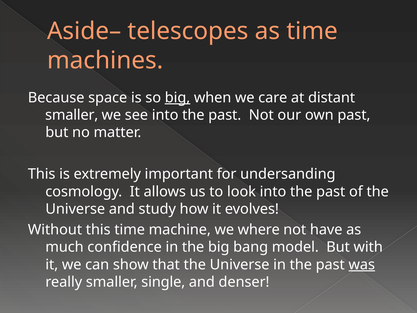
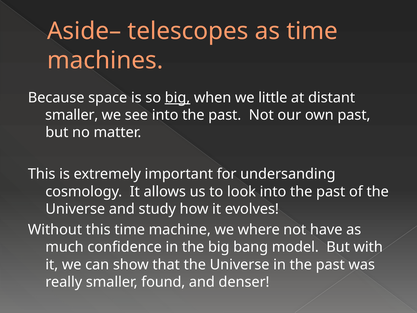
care: care -> little (273, 98)
was underline: present -> none (362, 264)
single: single -> found (163, 282)
